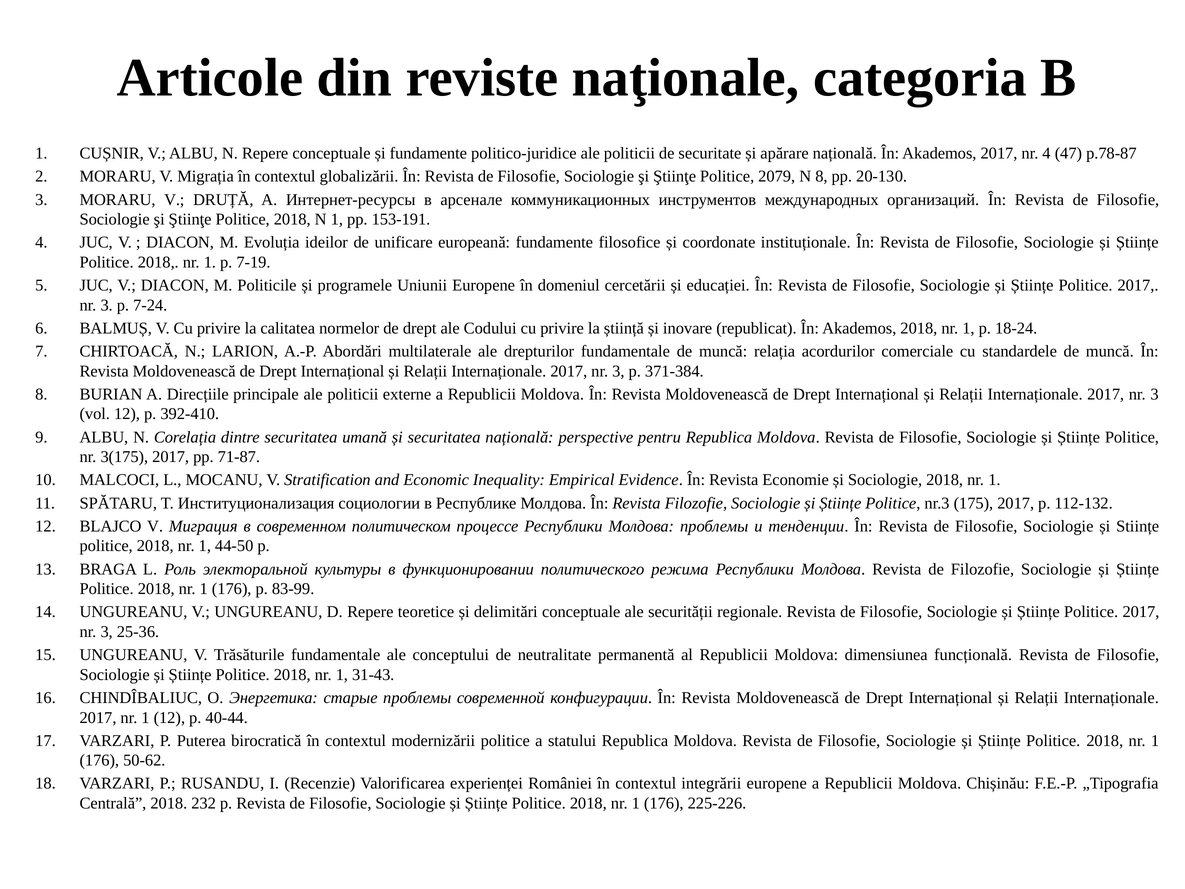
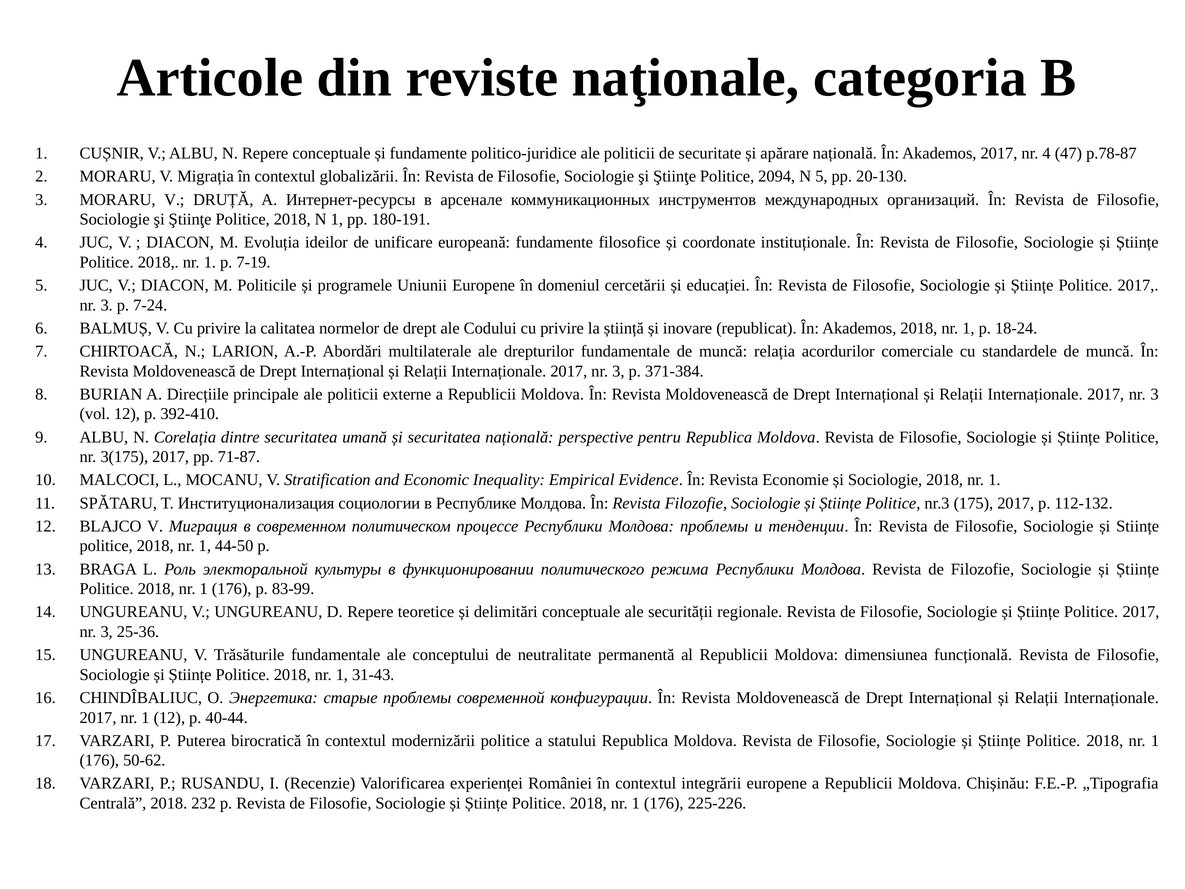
2079: 2079 -> 2094 (777, 176)
N 8: 8 -> 5 (821, 176)
153-191: 153-191 -> 180-191 (401, 219)
